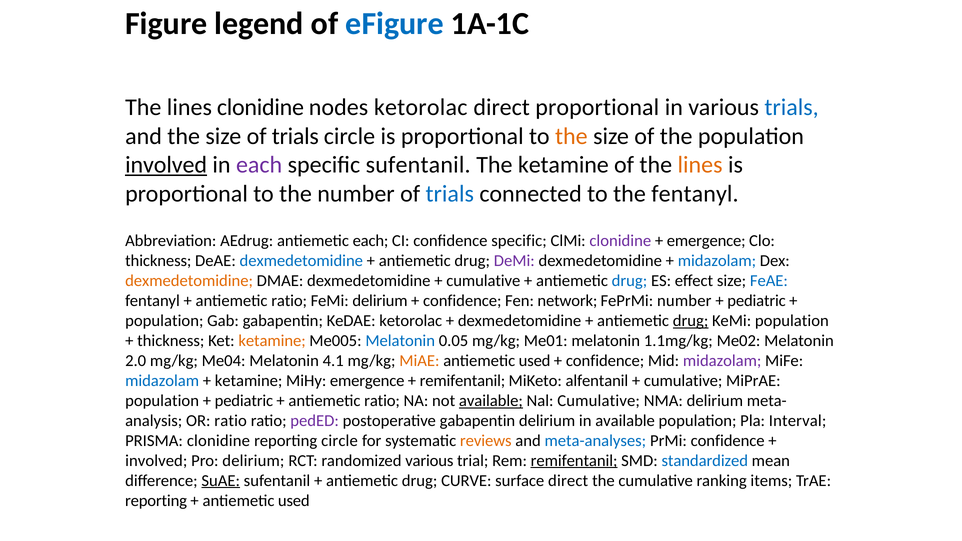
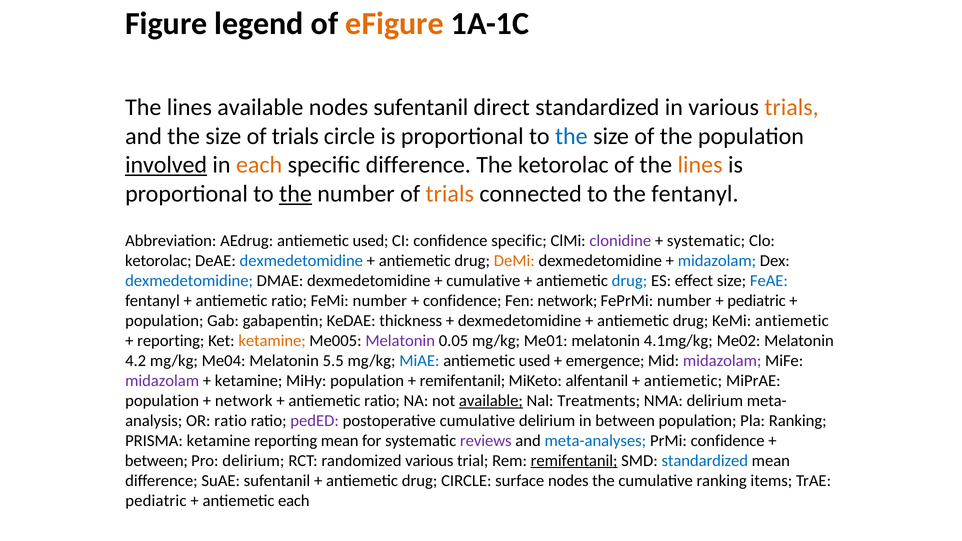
eFigure colour: blue -> orange (395, 24)
lines clonidine: clonidine -> available (260, 107)
nodes ketorolac: ketorolac -> sufentanil (421, 107)
direct proportional: proportional -> standardized (597, 107)
trials colour: blue -> orange (792, 107)
the colour: orange -> blue (571, 136)
each colour: purple -> orange (259, 165)
specific sufentanil: sufentanil -> difference (418, 165)
The ketamine: ketamine -> ketorolac (563, 165)
the underline: none -> present (296, 194)
trials colour: blue -> orange (450, 194)
AEdrug antiemetic each: each -> used (371, 241)
emergence: emergence -> systematic (706, 241)
thickness: thickness -> ketorolac (158, 261)
DeMi colour: purple -> orange (514, 261)
dexmedetomidine colour: orange -> blue (189, 281)
FeMi delirium: delirium -> number (380, 301)
KeDAE ketorolac: ketorolac -> thickness (411, 321)
drug underline: present -> none (691, 321)
KeMi population: population -> antiemetic (792, 321)
thickness: thickness -> reporting (171, 341)
Melatonin colour: blue -> purple (400, 341)
1.1mg/kg: 1.1mg/kg -> 4.1mg/kg (678, 341)
2.0: 2.0 -> 4.2 (136, 361)
4.1: 4.1 -> 5.5 (333, 361)
MiAE colour: orange -> blue (419, 361)
confidence: confidence -> emergence (605, 361)
midazolam colour: blue -> purple (162, 381)
MiHy emergence: emergence -> population (367, 381)
cumulative: cumulative -> antiemetic (683, 381)
pediatric: pediatric -> network (244, 401)
Nal Cumulative: Cumulative -> Treatments (599, 401)
postoperative gabapentin: gabapentin -> cumulative (477, 421)
in available: available -> between (625, 421)
Pla Interval: Interval -> Ranking (798, 421)
PRISMA clonidine: clonidine -> ketamine (219, 441)
reporting circle: circle -> mean (340, 441)
reviews colour: orange -> purple (486, 441)
involved: involved -> between (156, 461)
SuAE underline: present -> none (221, 481)
drug CURVE: CURVE -> CIRCLE (466, 481)
surface direct: direct -> nodes (568, 481)
reporting: reporting -> pediatric (156, 501)
used: used -> each (294, 501)
